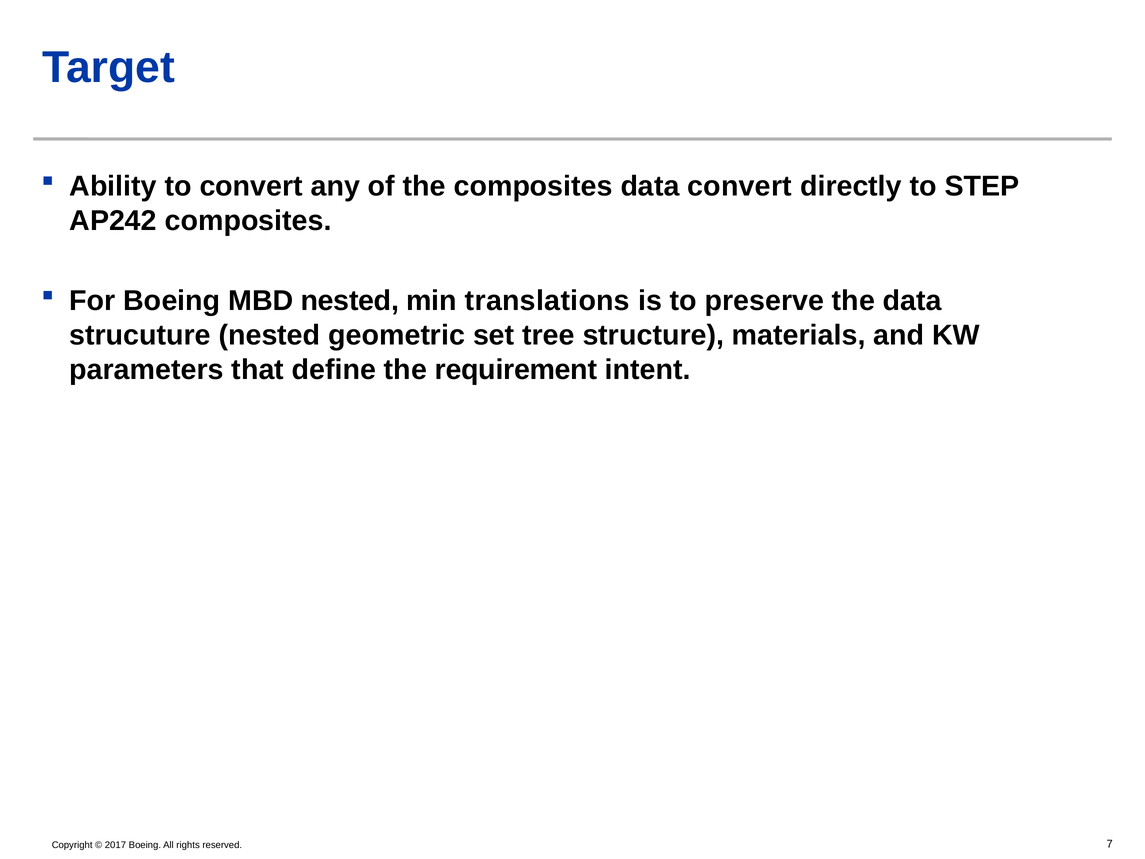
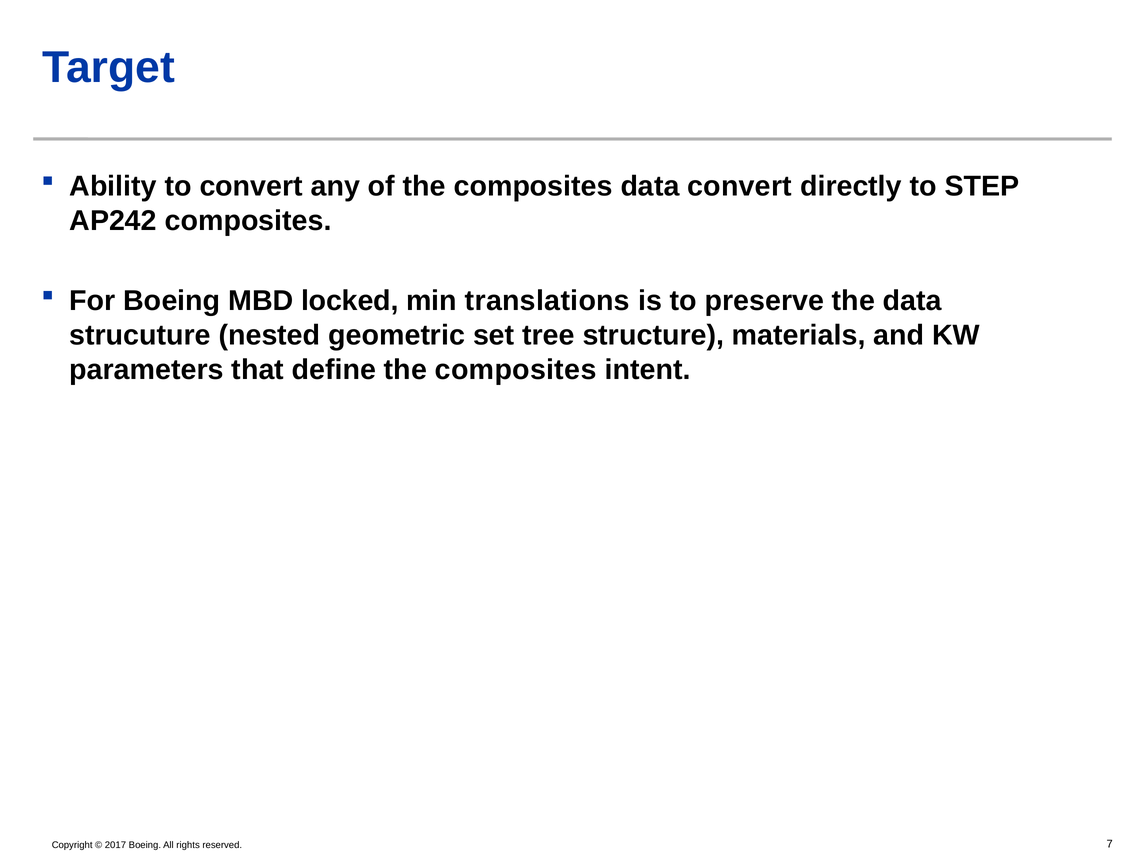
MBD nested: nested -> locked (350, 301)
define the requirement: requirement -> composites (516, 370)
